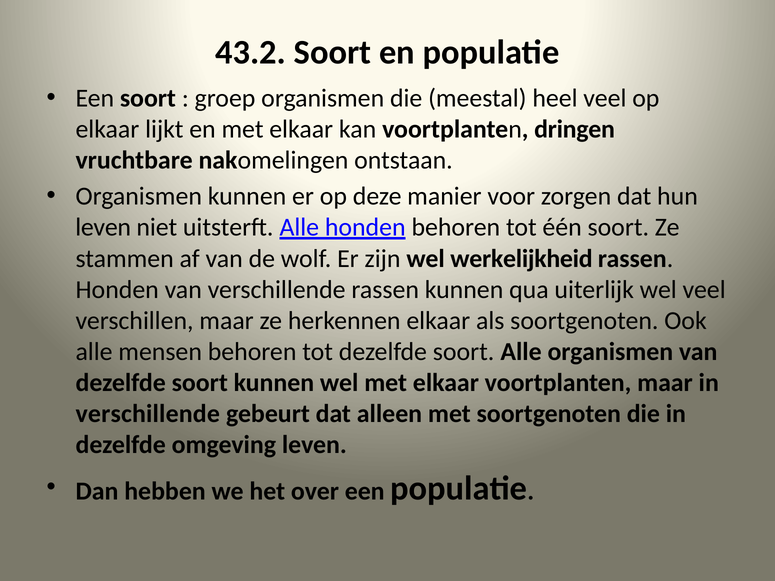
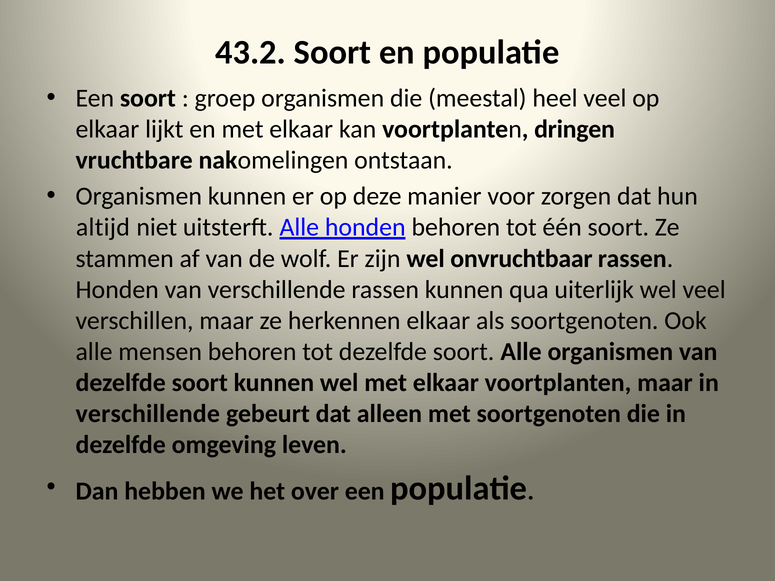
leven: leven -> altijd (103, 227)
werkelijkheid: werkelijkheid -> onvruchtbaar (521, 259)
